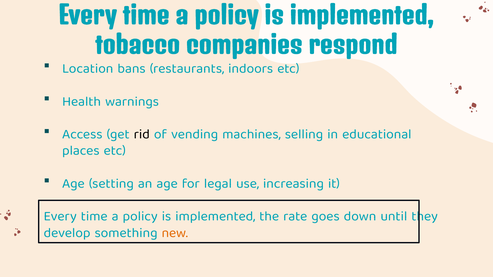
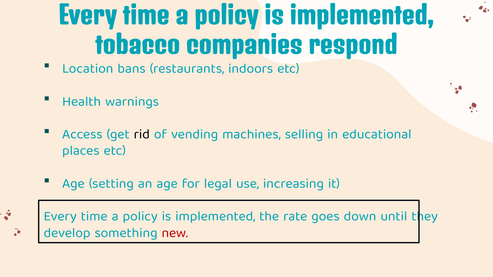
new colour: orange -> red (175, 233)
